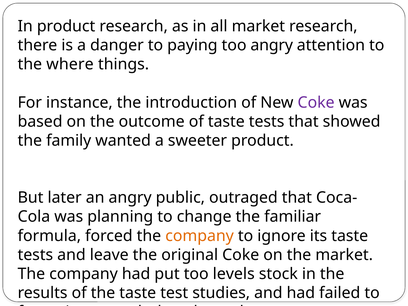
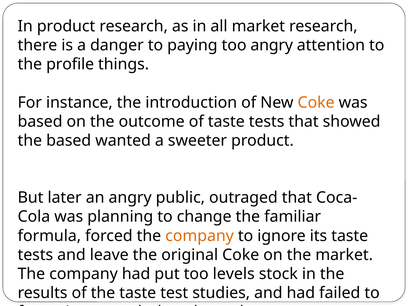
where: where -> profile (70, 64)
Coke colour: purple -> orange (316, 102)
the family: family -> based (69, 141)
